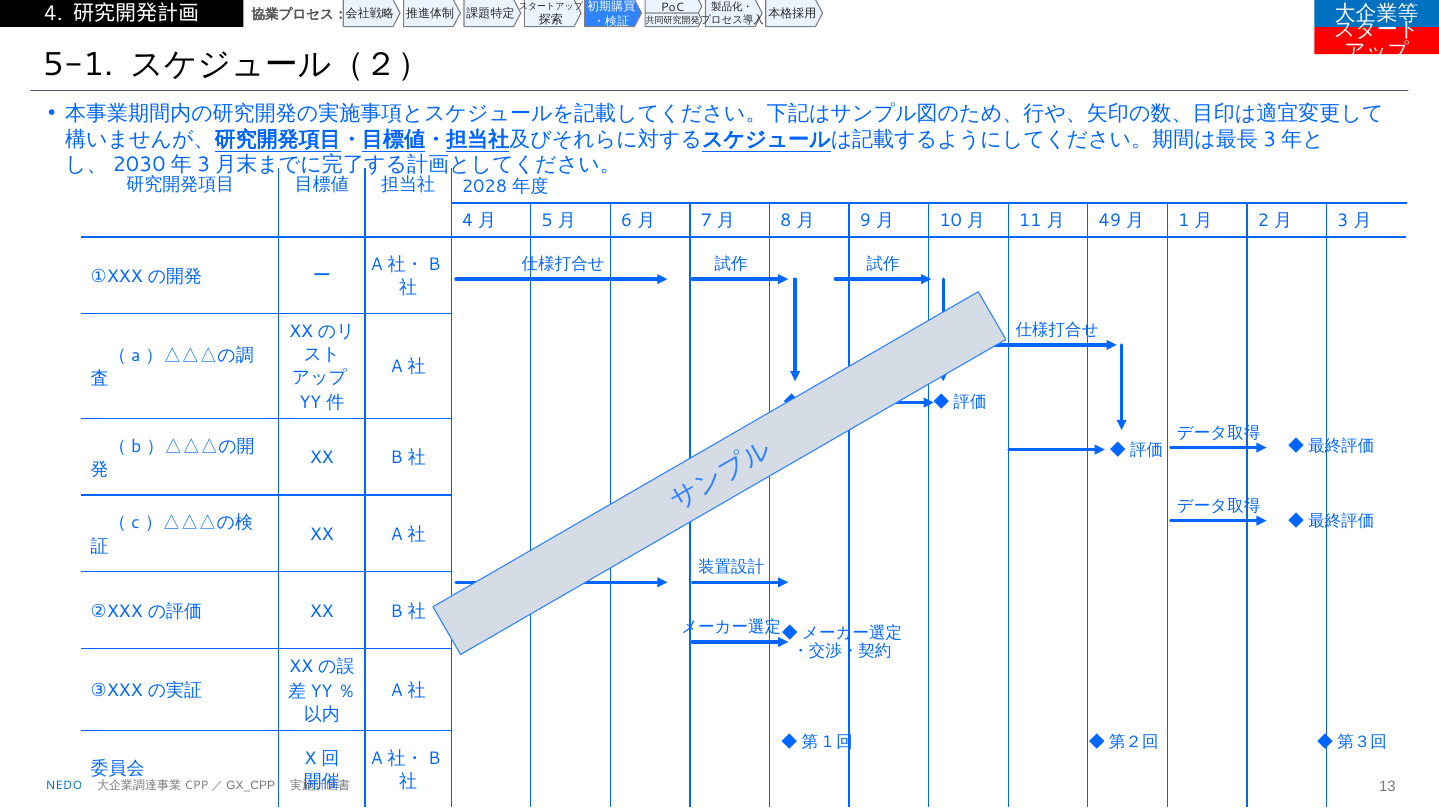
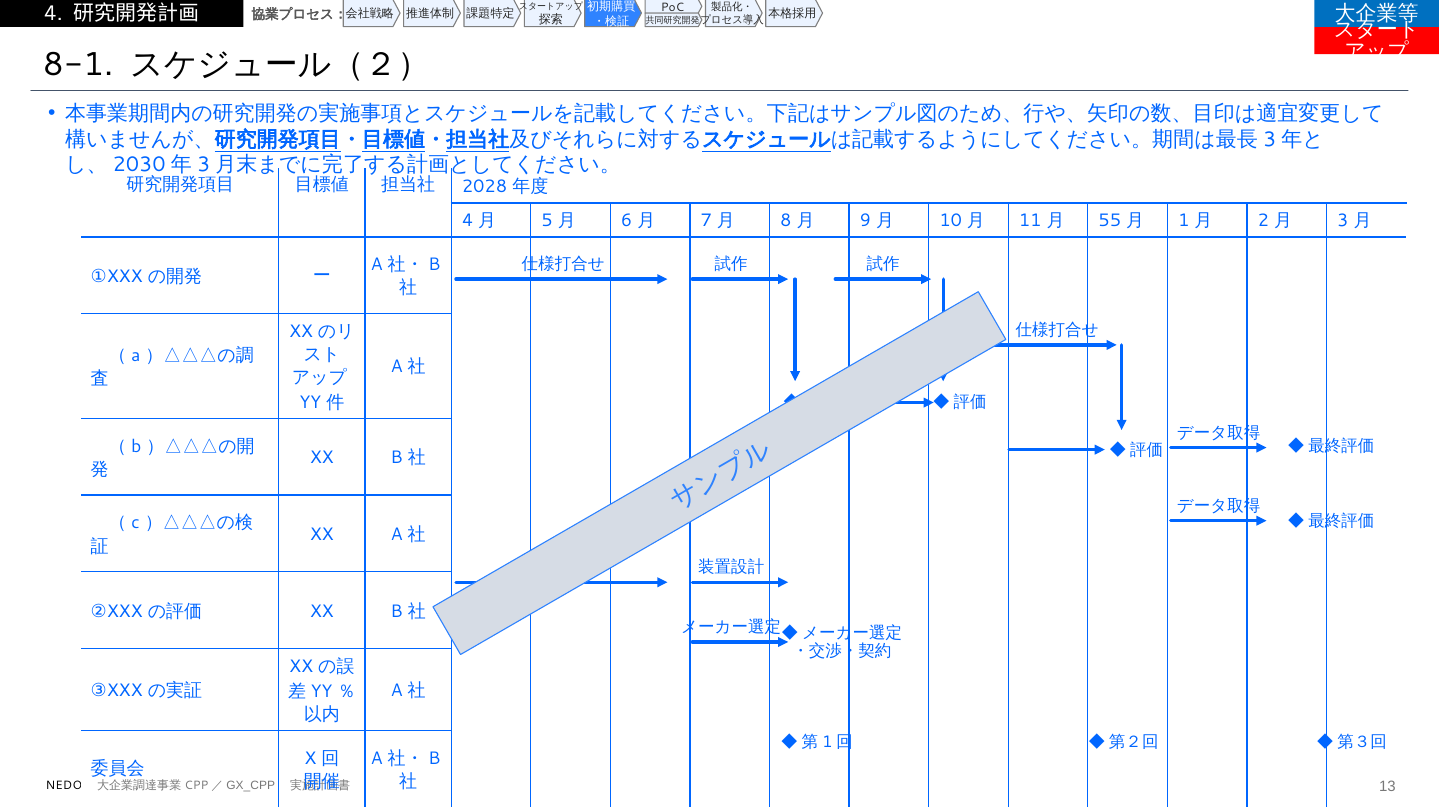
5-1: 5-1 -> 8-1 (78, 65)
49: 49 -> 55 (1110, 221)
NEDO colour: blue -> black (64, 785)
